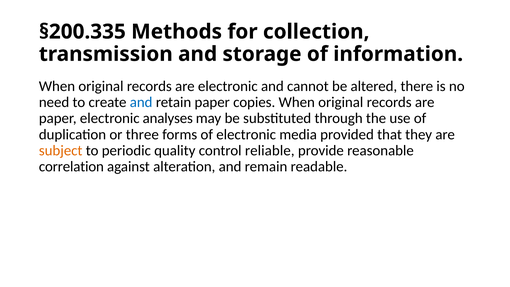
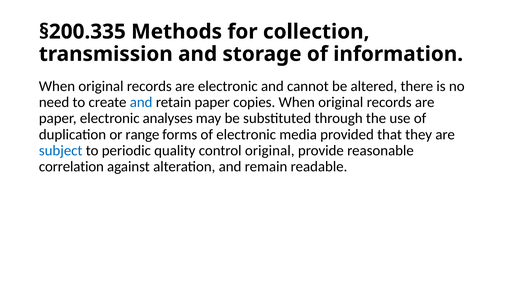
three: three -> range (142, 134)
subject colour: orange -> blue (61, 150)
control reliable: reliable -> original (270, 150)
